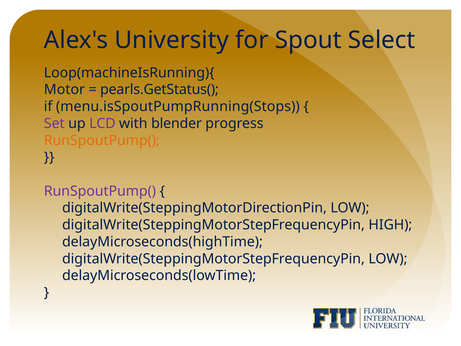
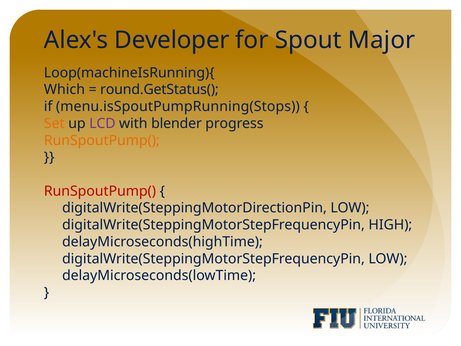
University: University -> Developer (172, 40)
Select: Select -> Major (382, 40)
Motor: Motor -> Which (64, 90)
pearls.GetStatus(: pearls.GetStatus( -> round.GetStatus( (159, 90)
Set colour: purple -> orange (54, 123)
RunSpoutPump( colour: purple -> red (100, 191)
